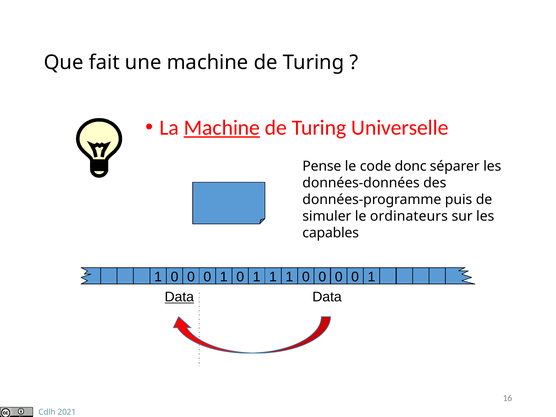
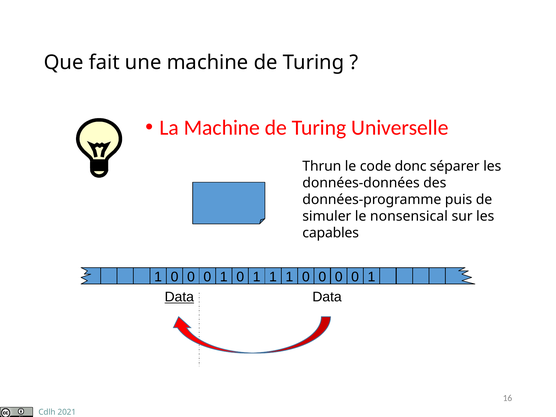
Machine underline: present -> none (222, 128)
Pense: Pense -> Thrun (322, 166)
ordinateurs: ordinateurs -> nonsensical (409, 216)
